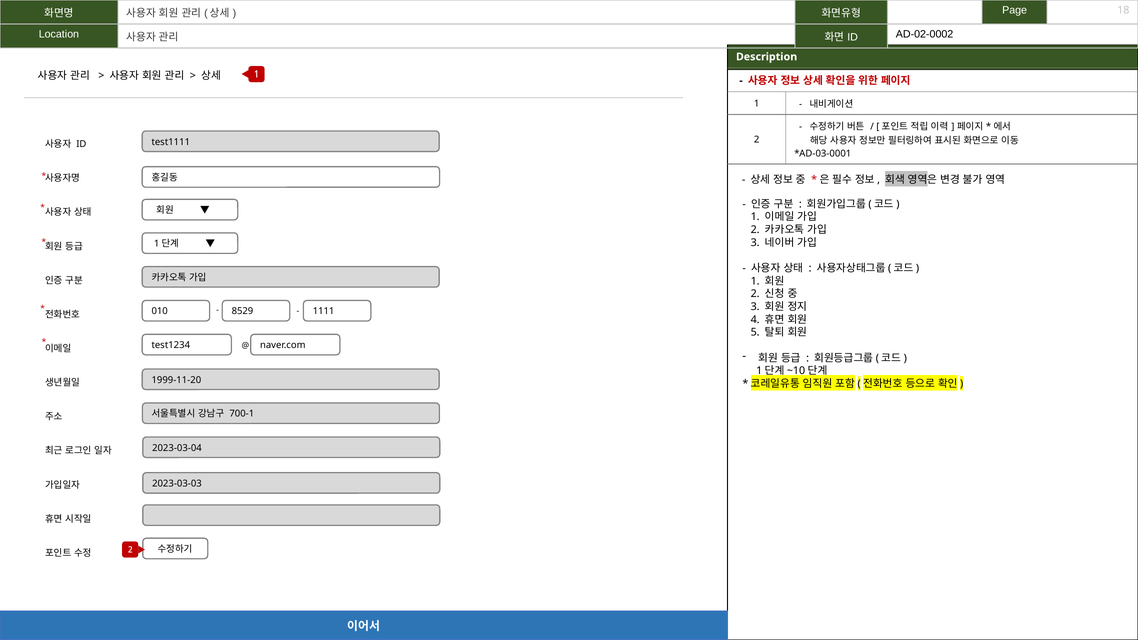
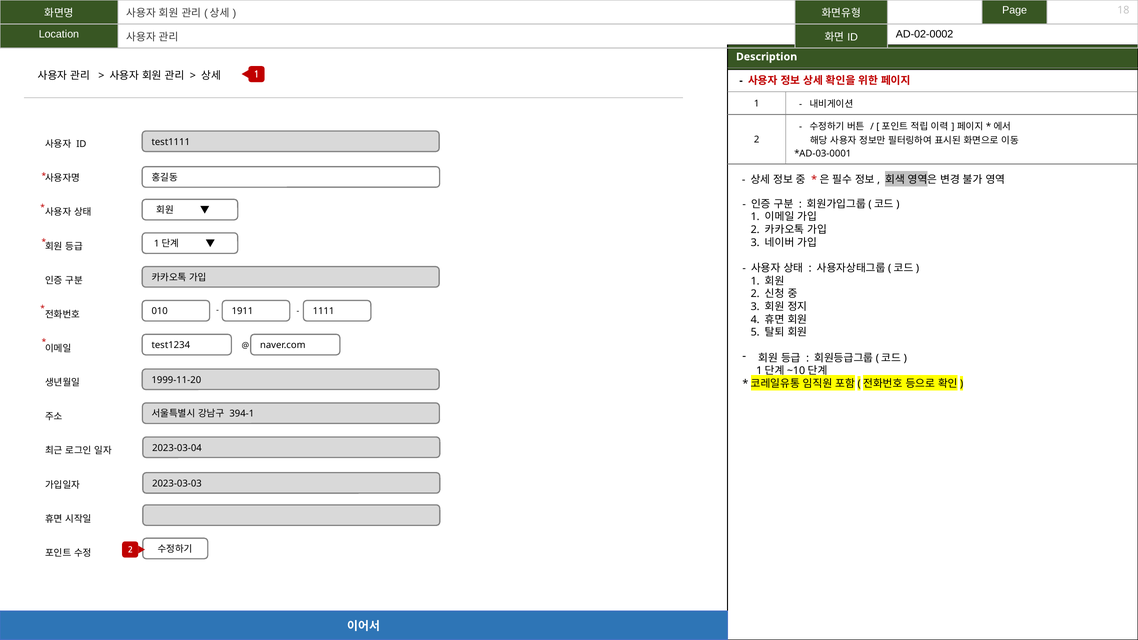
8529: 8529 -> 1911 (242, 311)
700-1: 700-1 -> 394-1 (242, 414)
